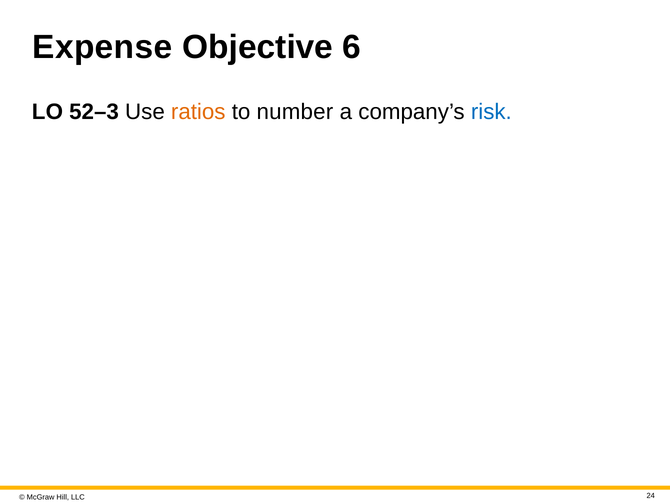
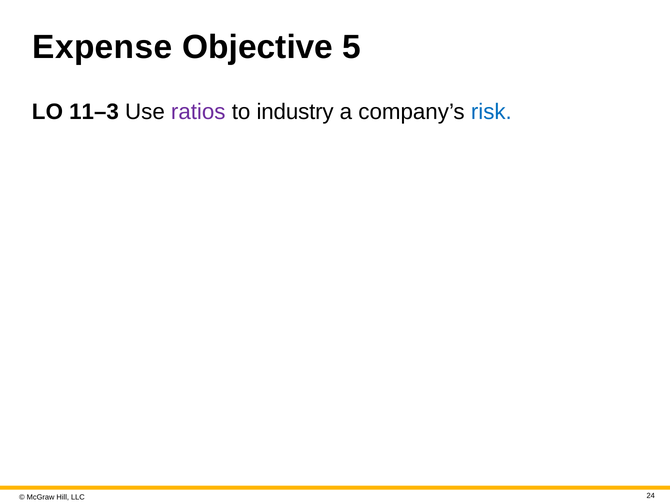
6: 6 -> 5 (352, 47)
52–3: 52–3 -> 11–3 (94, 112)
ratios colour: orange -> purple (198, 112)
number: number -> industry (295, 112)
